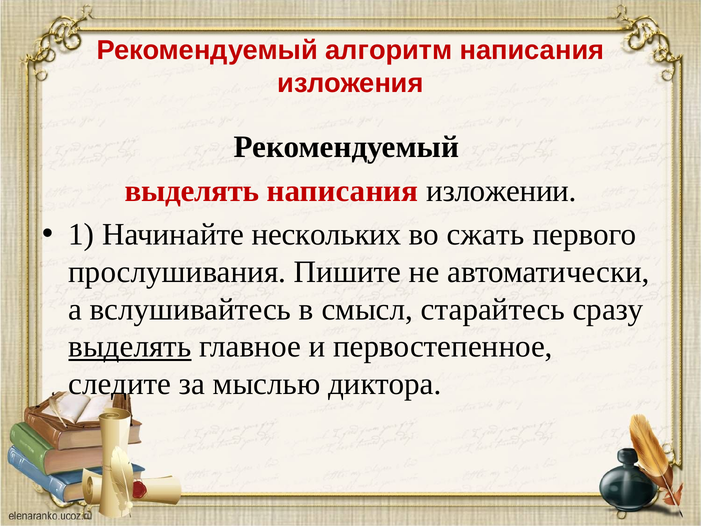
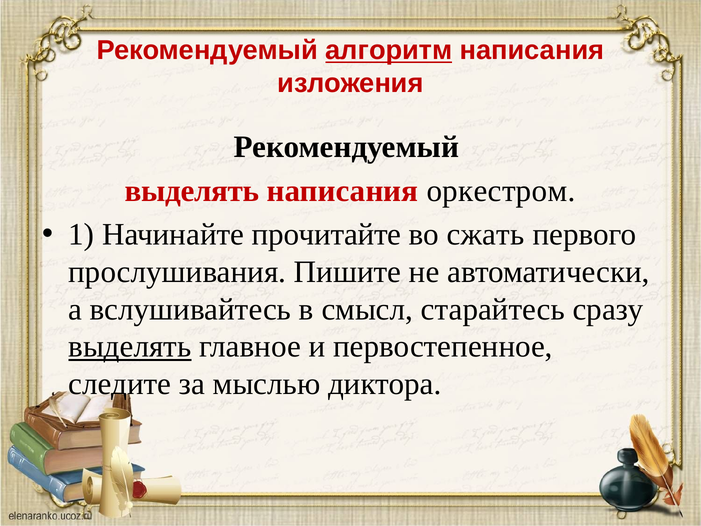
алгоритм underline: none -> present (389, 50)
изложении: изложении -> оркестром (501, 191)
нескольких: нескольких -> прочитайте (327, 234)
